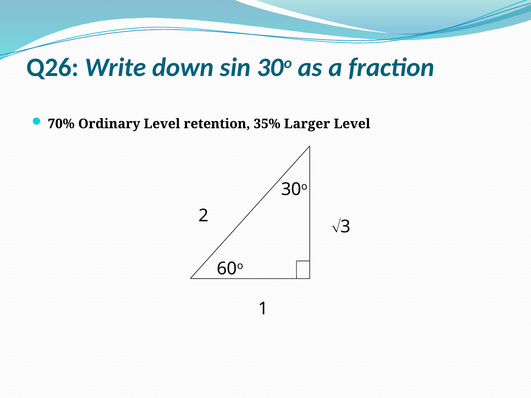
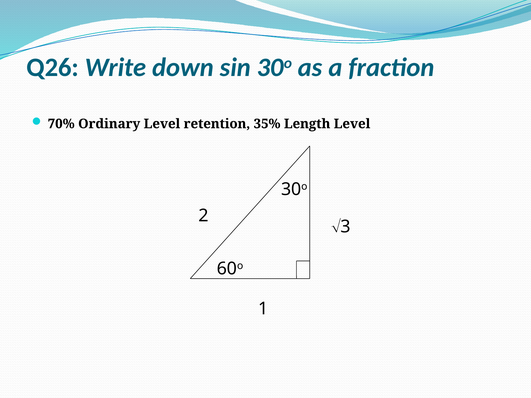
Larger: Larger -> Length (307, 124)
